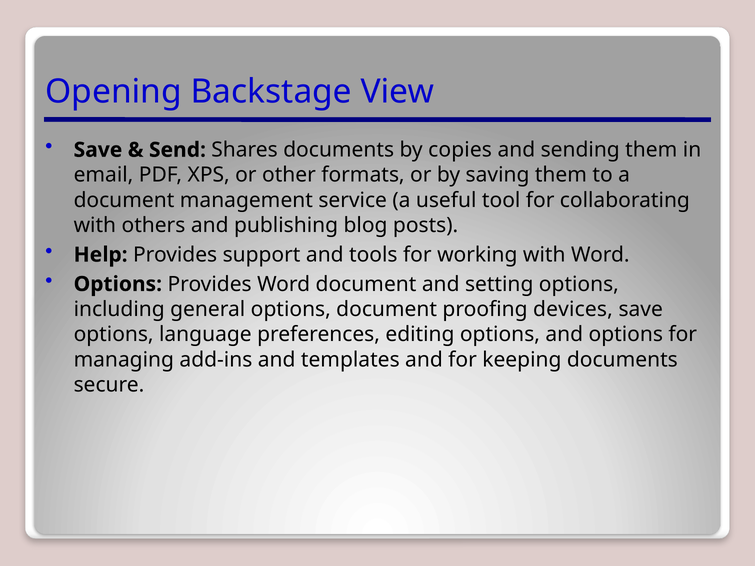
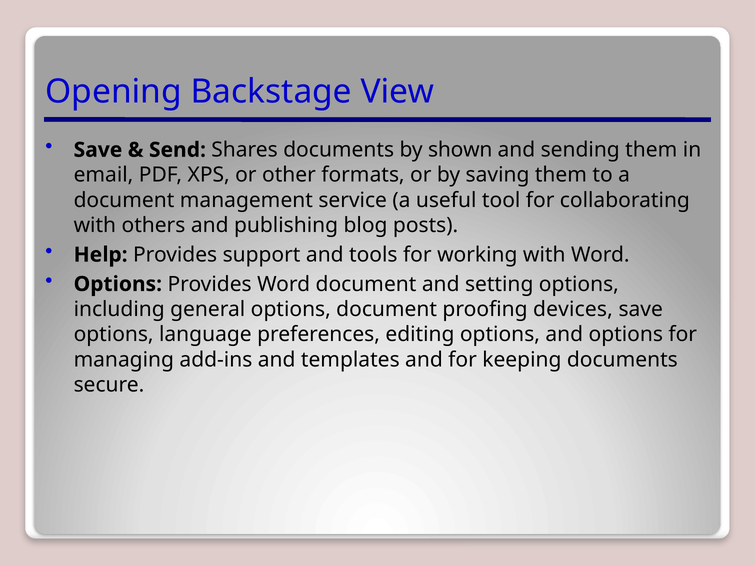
copies: copies -> shown (460, 150)
